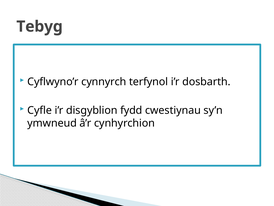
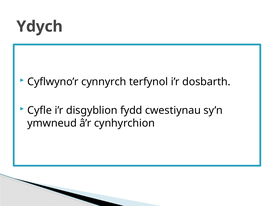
Tebyg: Tebyg -> Ydych (40, 26)
